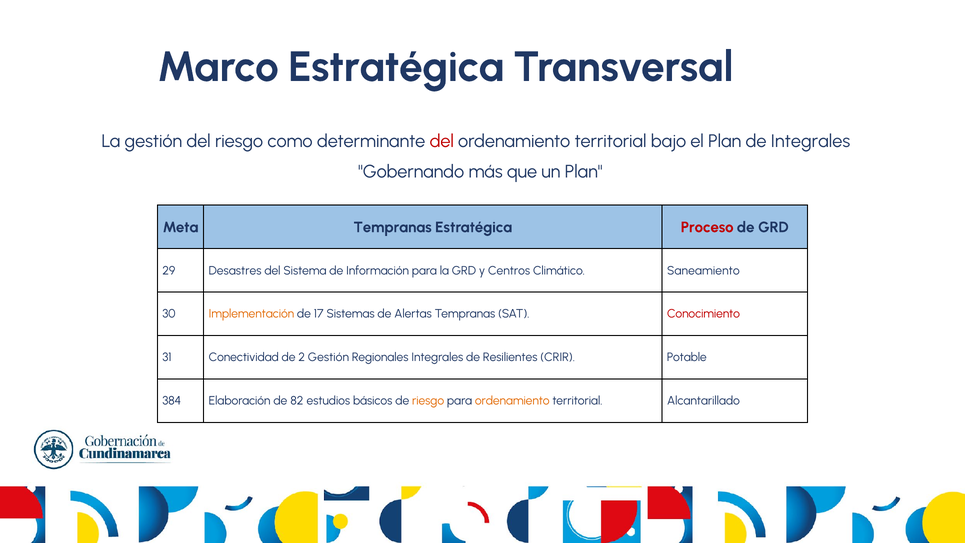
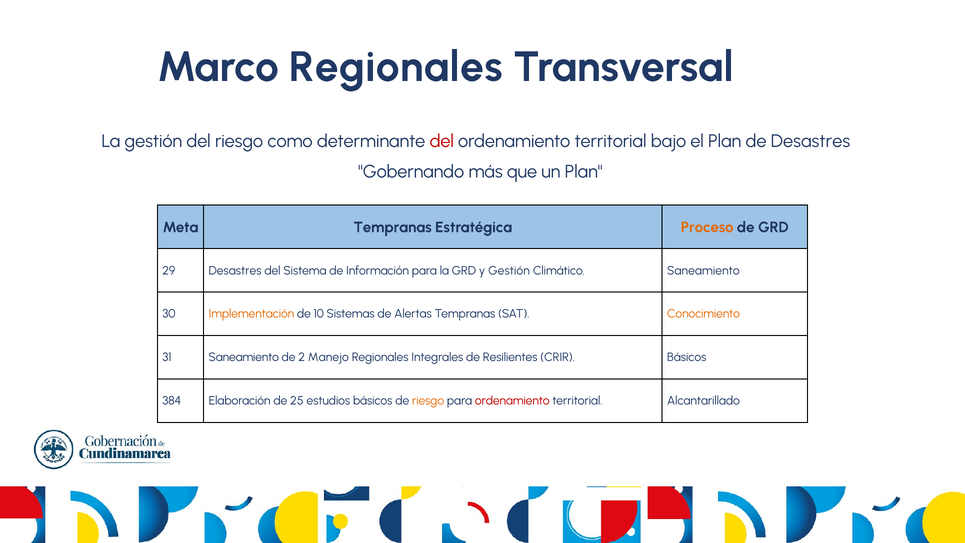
Marco Estratégica: Estratégica -> Regionales (396, 67)
de Integrales: Integrales -> Desastres (811, 141)
Proceso colour: red -> orange (707, 227)
y Centros: Centros -> Gestión (509, 270)
17: 17 -> 10 (319, 314)
Conocimiento colour: red -> orange (703, 314)
31 Conectividad: Conectividad -> Saneamiento (244, 357)
2 Gestión: Gestión -> Manejo (328, 357)
CRIR Potable: Potable -> Básicos (687, 357)
82: 82 -> 25 (297, 401)
ordenamiento colour: orange -> red (512, 401)
